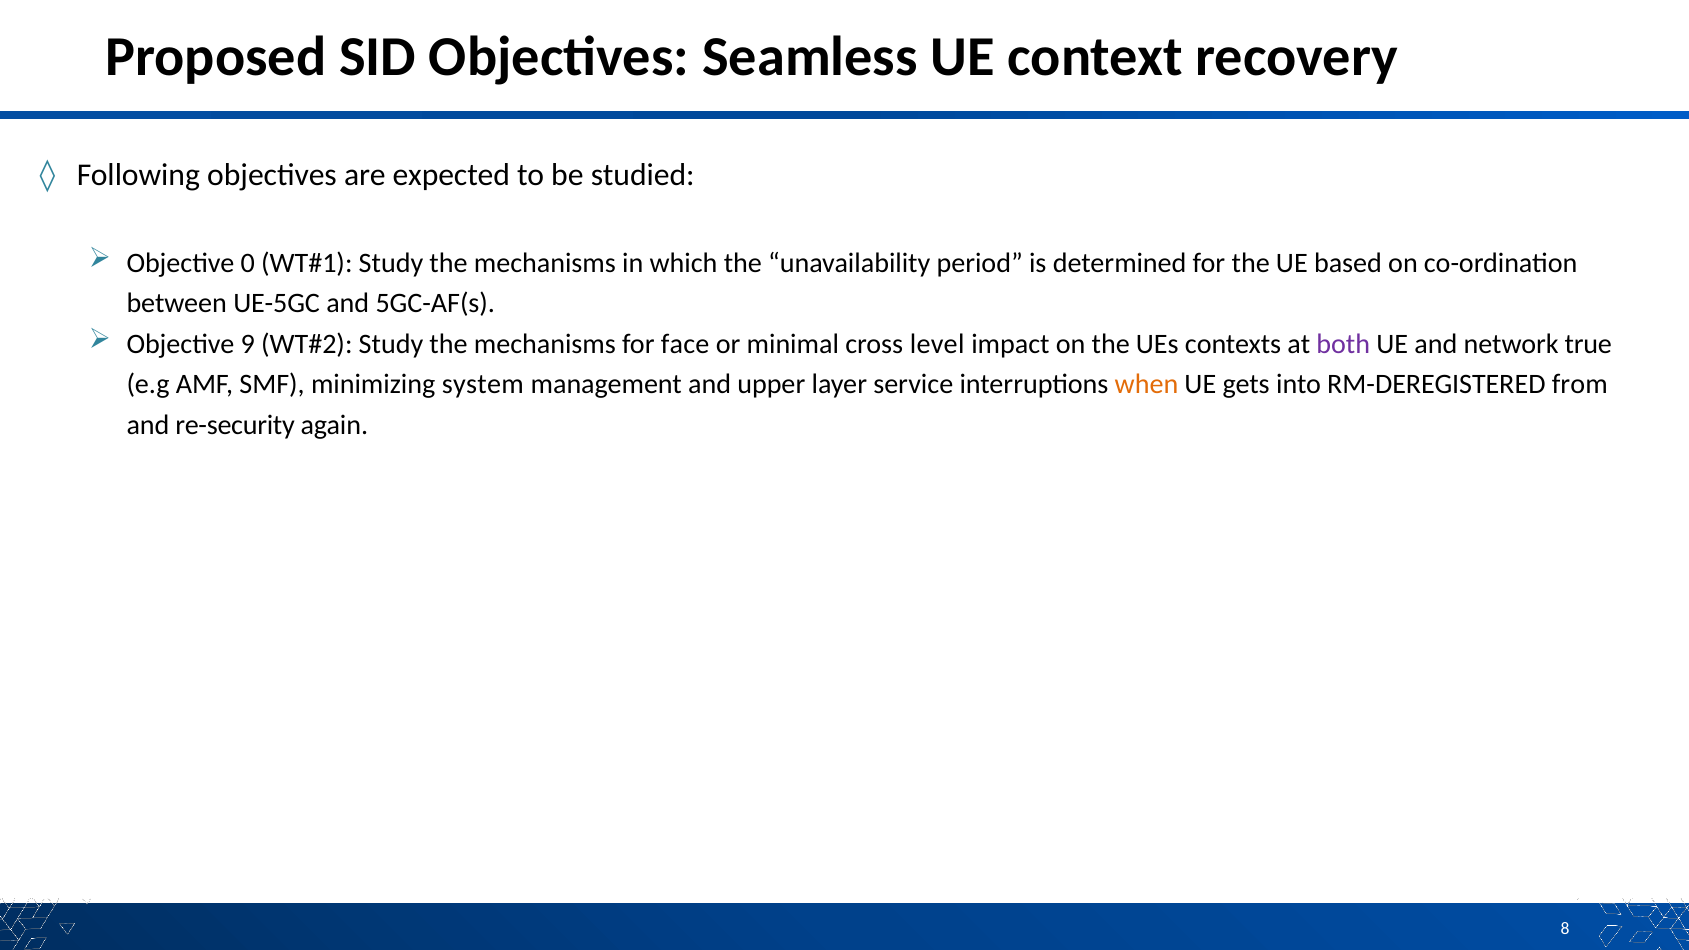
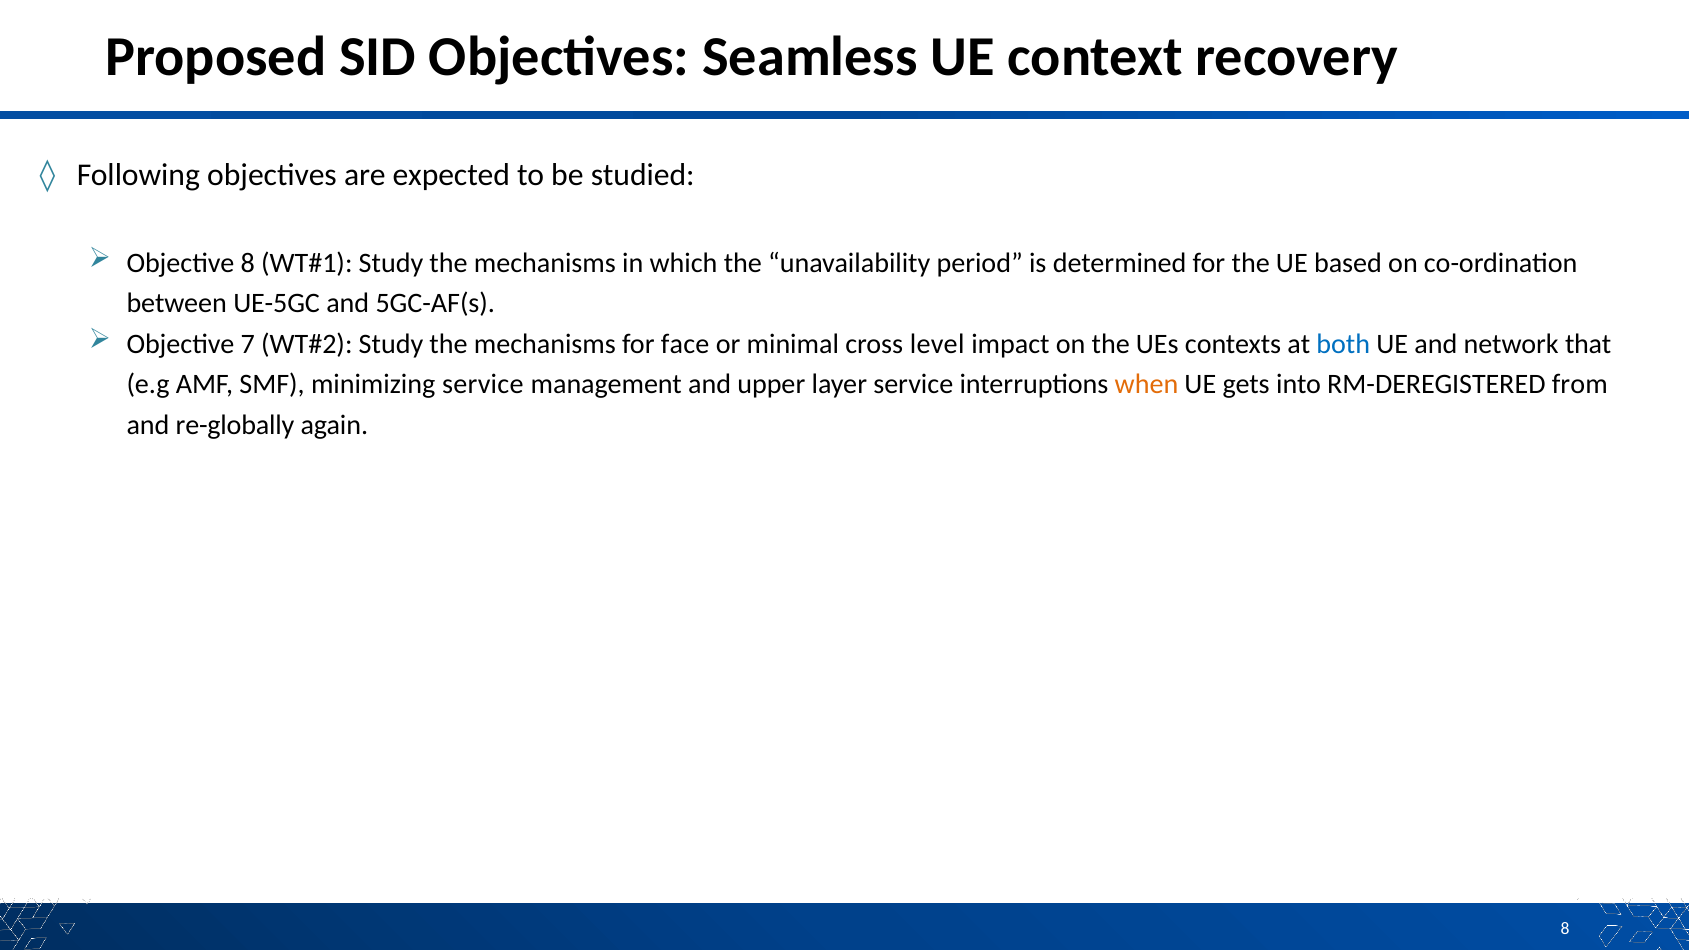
Objective 0: 0 -> 8 (248, 263)
9: 9 -> 7 (248, 344)
both colour: purple -> blue (1343, 344)
true: true -> that (1588, 344)
minimizing system: system -> service (483, 385)
re-security: re-security -> re-globally (235, 425)
